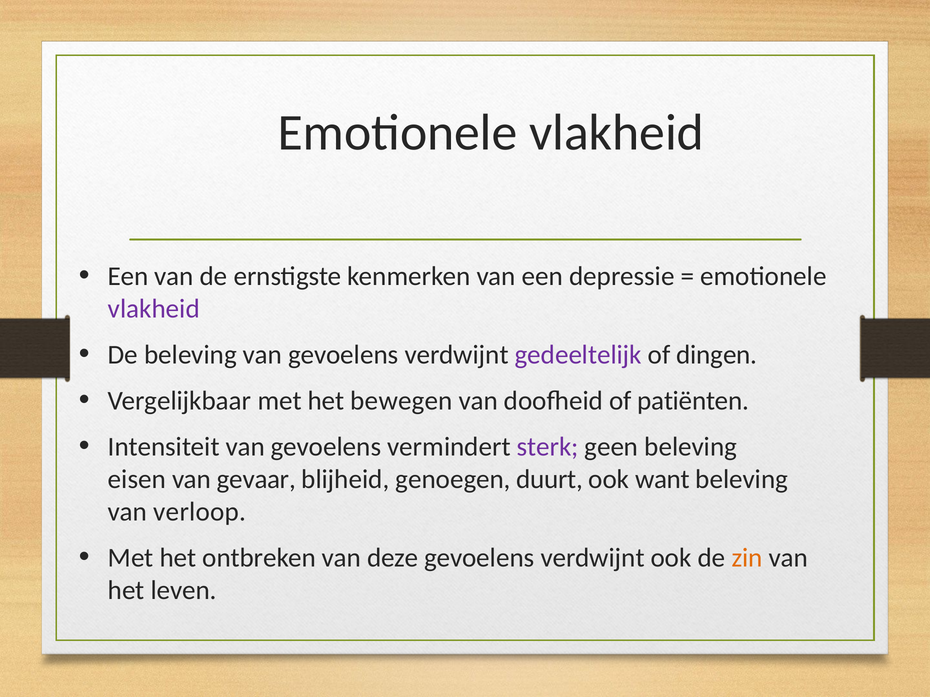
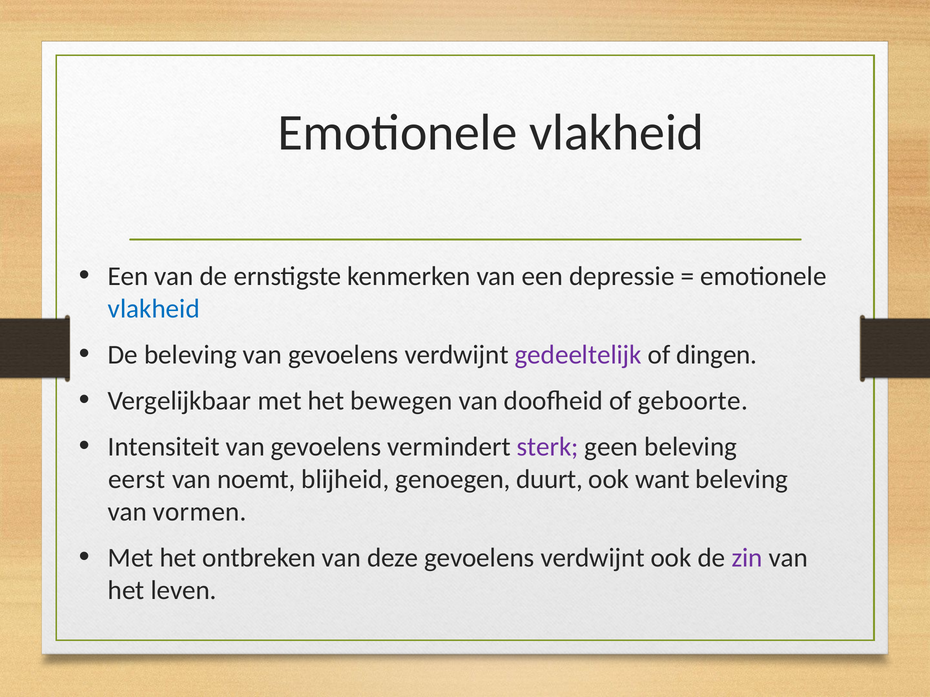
vlakheid colour: purple -> blue (154, 309)
patiënten: patiënten -> geboorte (693, 401)
eisen: eisen -> eerst (137, 479)
gevaar: gevaar -> noemt (256, 479)
verloop: verloop -> vormen (200, 512)
zin colour: orange -> purple (747, 558)
